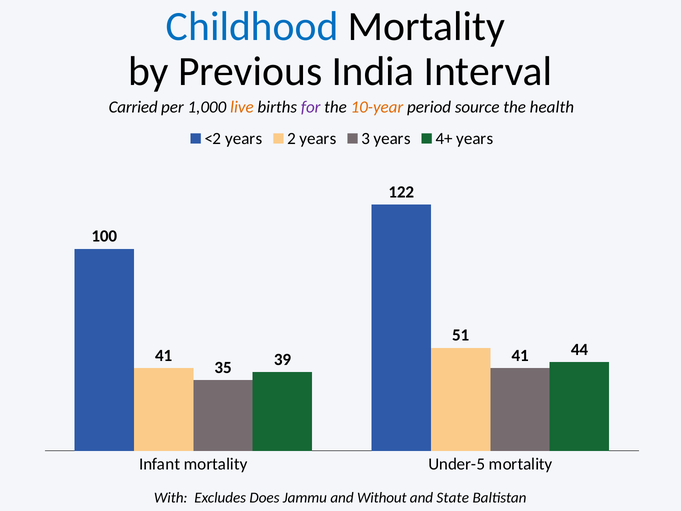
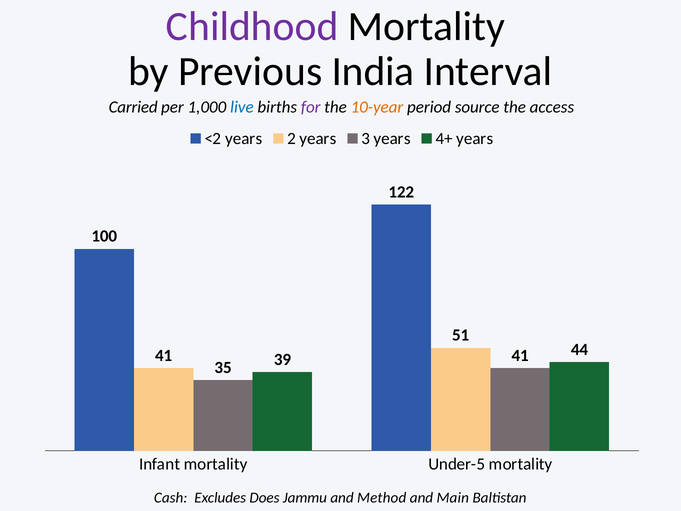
Childhood colour: blue -> purple (252, 27)
live colour: orange -> blue (242, 107)
health: health -> access (552, 107)
With: With -> Cash (171, 497)
Without: Without -> Method (382, 497)
State: State -> Main (453, 497)
